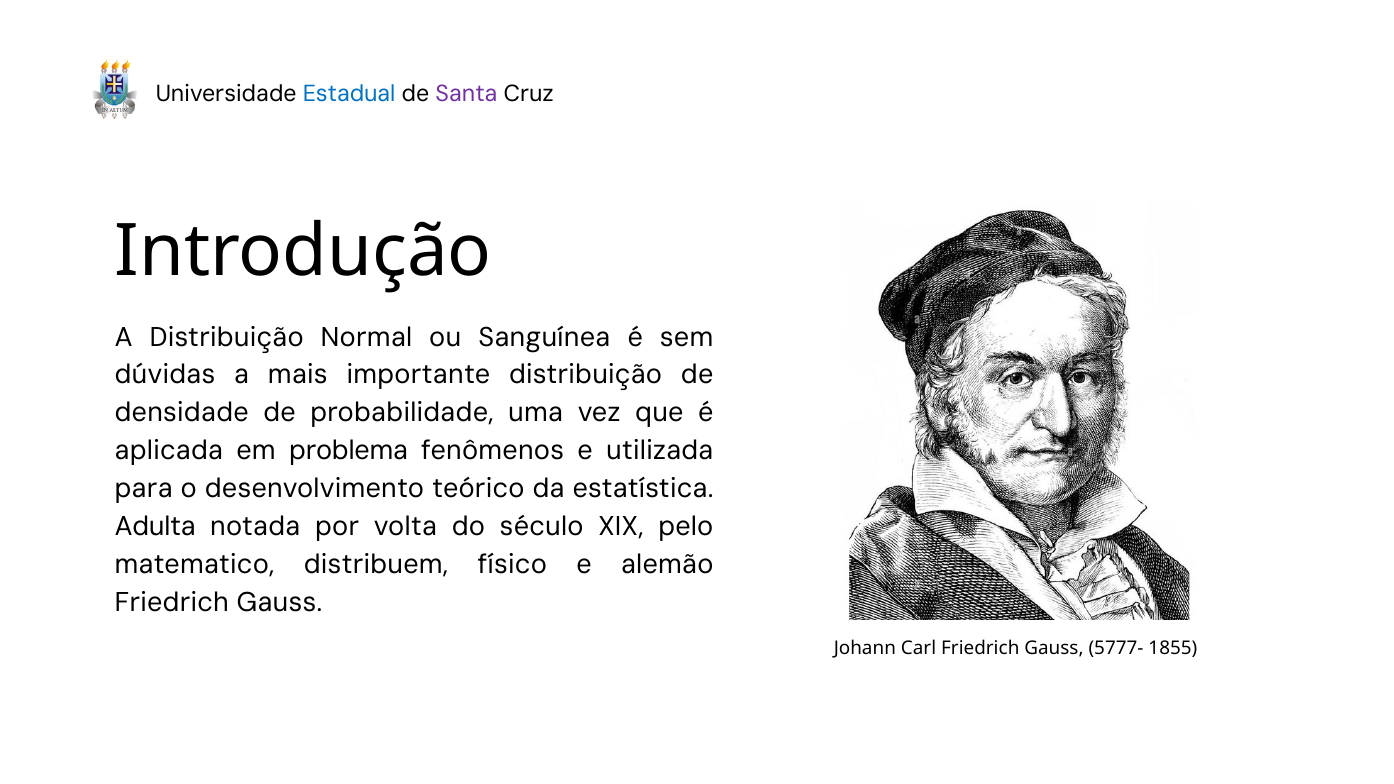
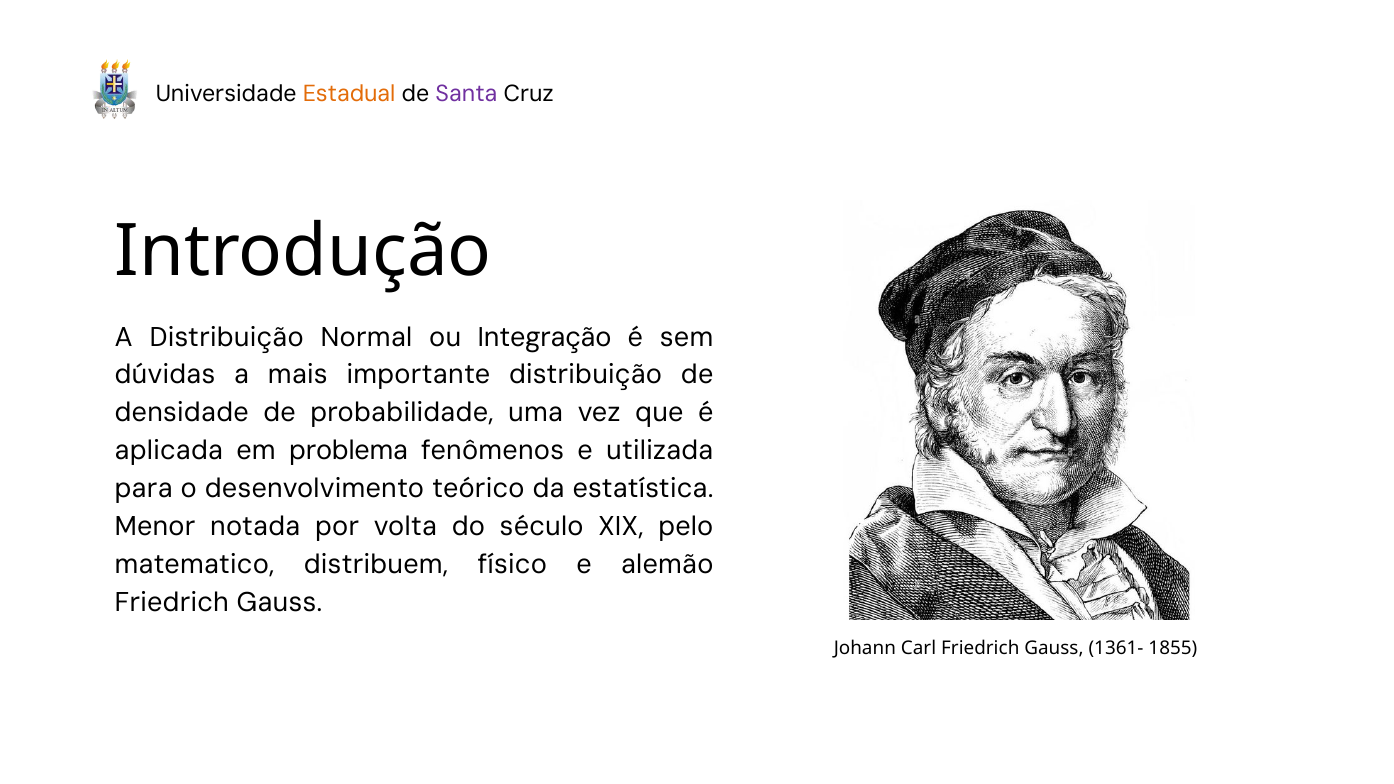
Estadual colour: blue -> orange (349, 94)
Sanguínea: Sanguínea -> Integração (545, 337)
Adulta: Adulta -> Menor (155, 527)
5777-: 5777- -> 1361- (1116, 648)
